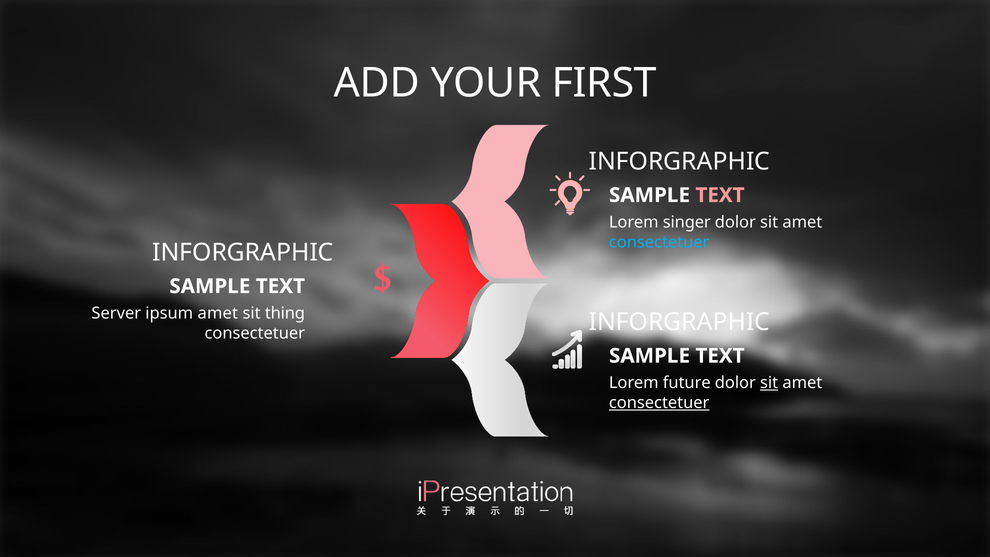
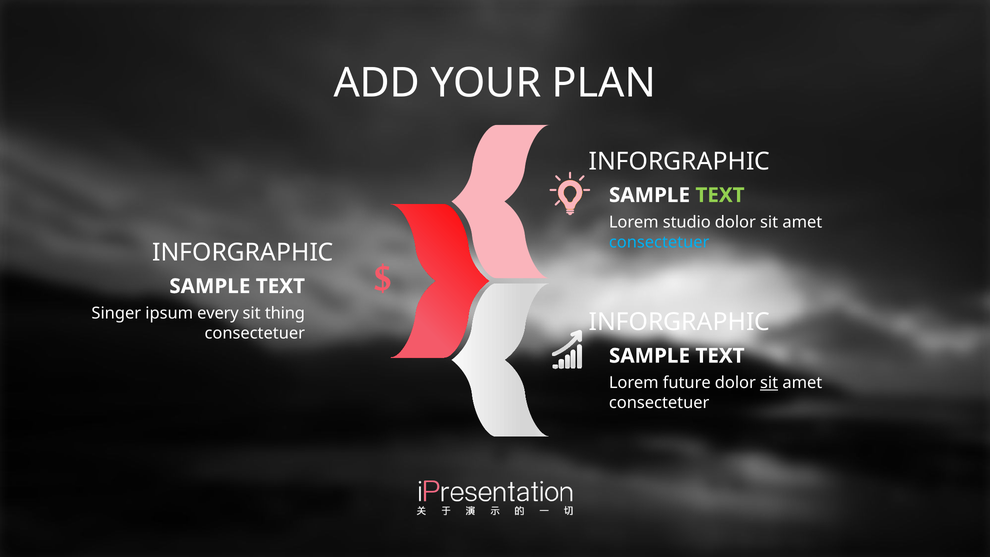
FIRST: FIRST -> PLAN (604, 83)
TEXT colour: pink -> light green (720, 195)
singer: singer -> studio (687, 222)
Server: Server -> Singer (116, 313)
ipsum amet: amet -> every (218, 313)
consectetuer underline: present -> none (659, 403)
